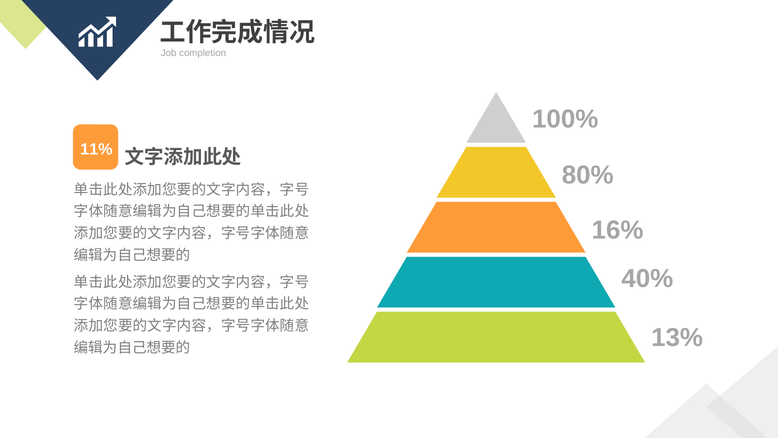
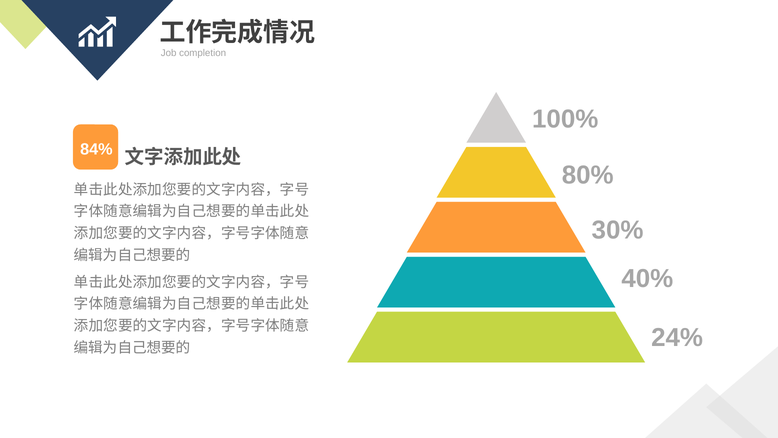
11%: 11% -> 84% (96, 149)
16%: 16% -> 30% (618, 230)
13%: 13% -> 24% (677, 337)
